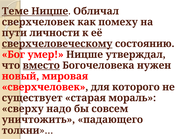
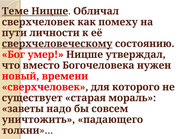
вместо underline: present -> none (41, 65)
мировая: мировая -> времени (65, 76)
сверху: сверху -> заветы (23, 109)
